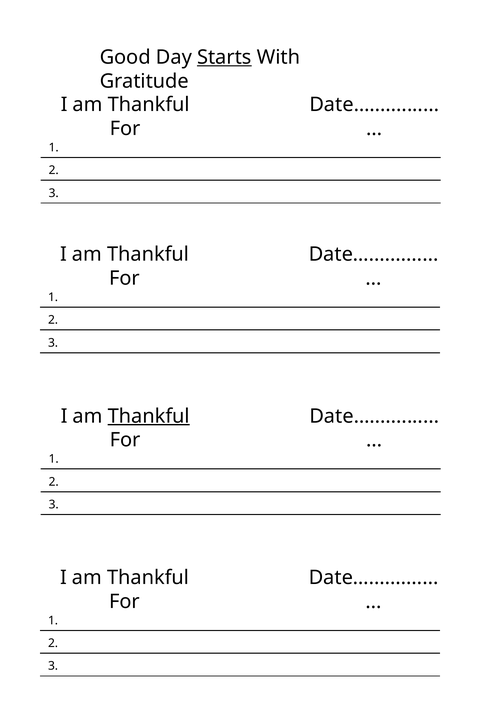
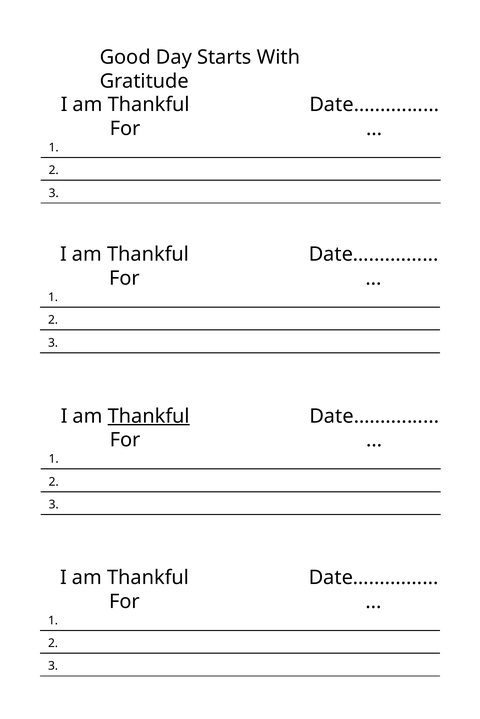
Starts underline: present -> none (224, 57)
